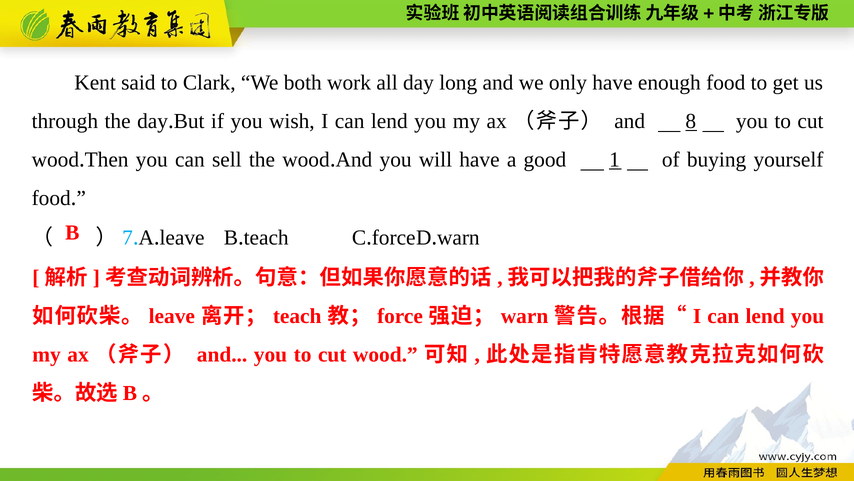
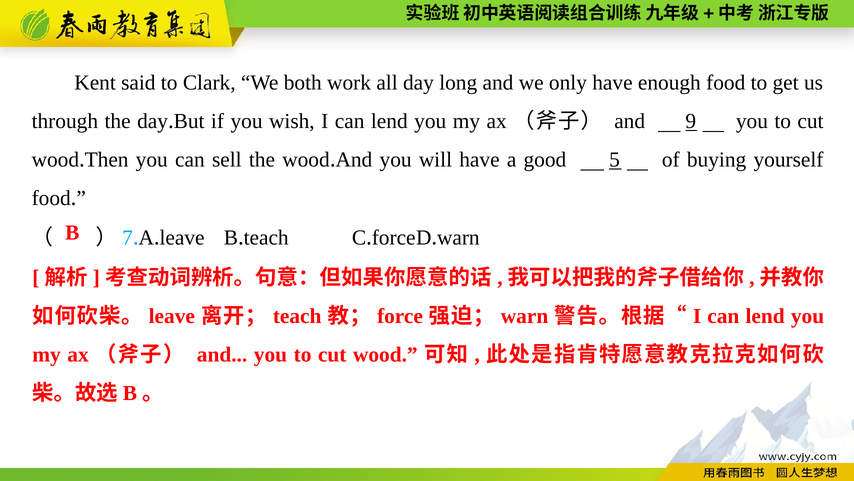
8: 8 -> 9 (691, 121)
1: 1 -> 5 (614, 159)
